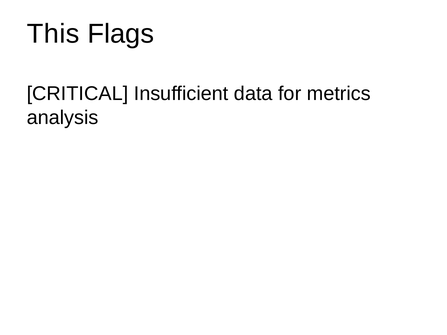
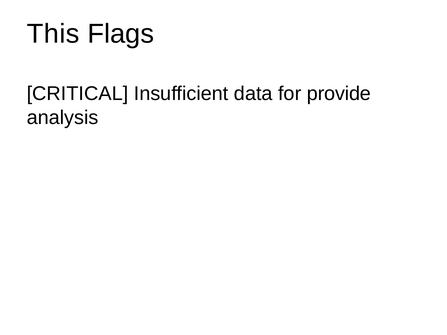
metrics: metrics -> provide (339, 94)
